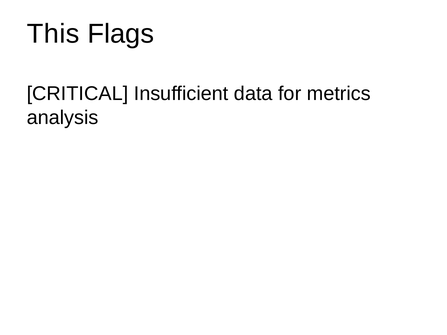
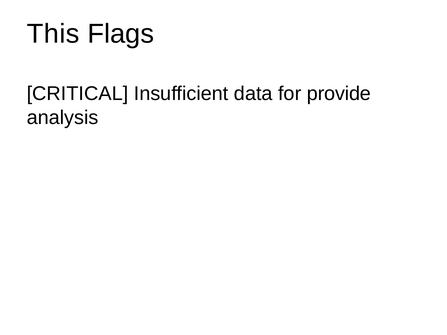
metrics: metrics -> provide (339, 94)
